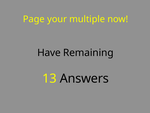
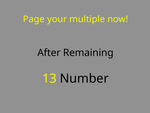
Have: Have -> After (49, 53)
Answers: Answers -> Number (84, 78)
